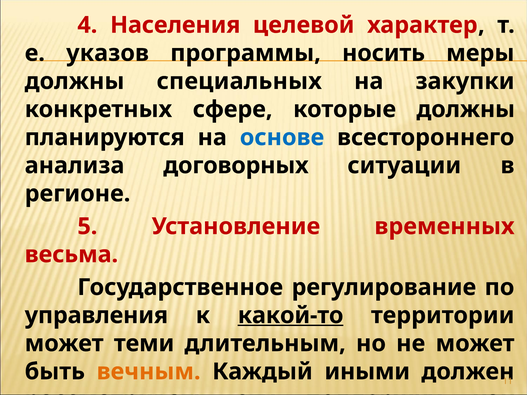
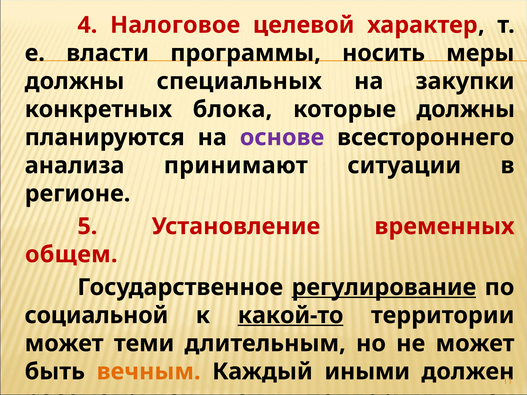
Населения: Населения -> Налоговое (175, 25)
указов: указов -> власти (108, 53)
сфере: сфере -> блока (232, 109)
основе colour: blue -> purple (282, 138)
договорных: договорных -> принимают (236, 166)
весьма: весьма -> общем (71, 255)
регулирование underline: none -> present (384, 287)
управления: управления -> социальной (96, 316)
